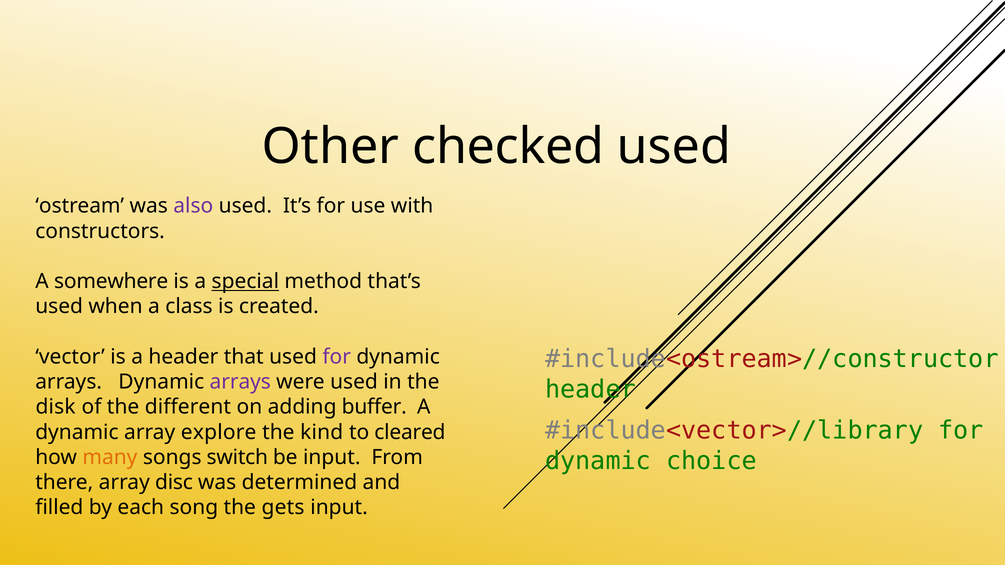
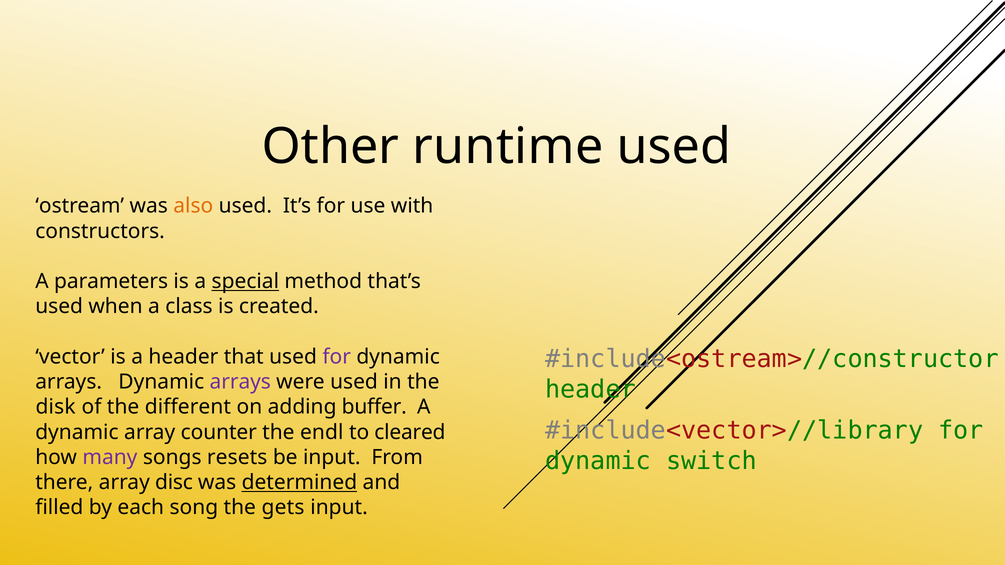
checked: checked -> runtime (508, 147)
also colour: purple -> orange (193, 206)
somewhere: somewhere -> parameters (111, 282)
explore: explore -> counter (219, 432)
kind: kind -> endl (322, 432)
choice: choice -> switch (711, 461)
many colour: orange -> purple (110, 458)
switch: switch -> resets (237, 458)
determined underline: none -> present (299, 483)
